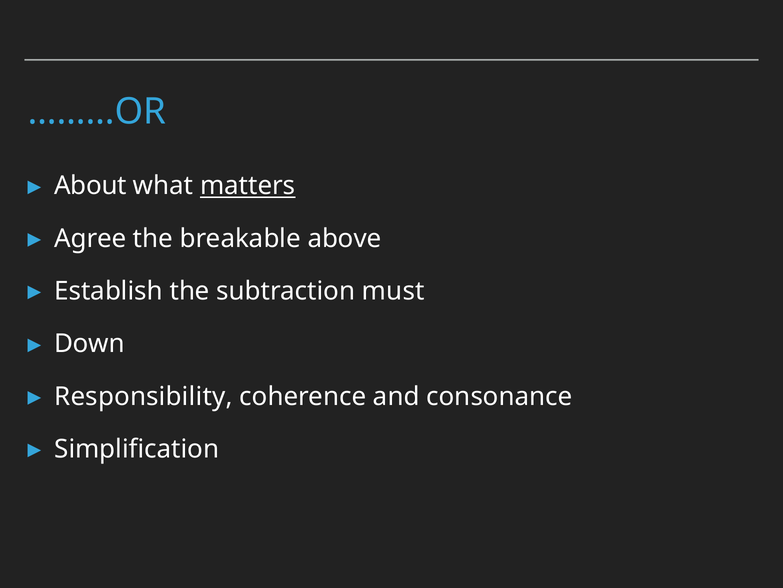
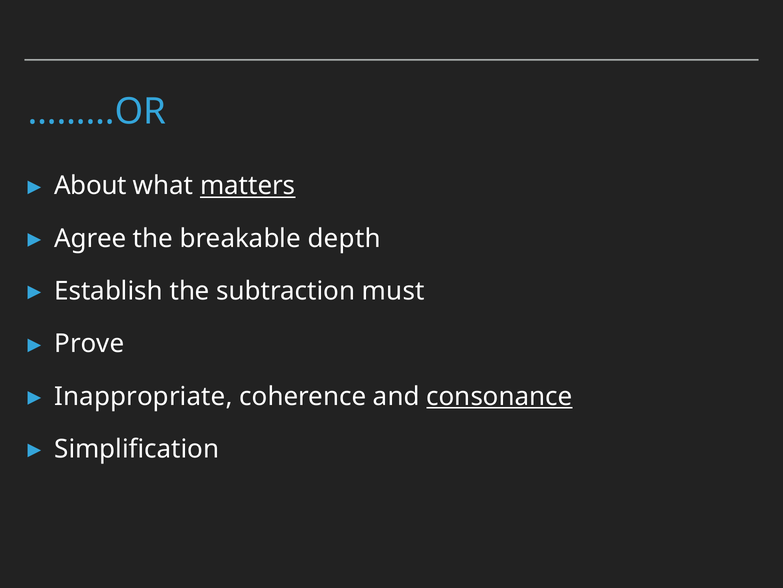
above: above -> depth (344, 238)
Down: Down -> Prove (89, 343)
Responsibility: Responsibility -> Inappropriate (143, 396)
consonance underline: none -> present (499, 396)
